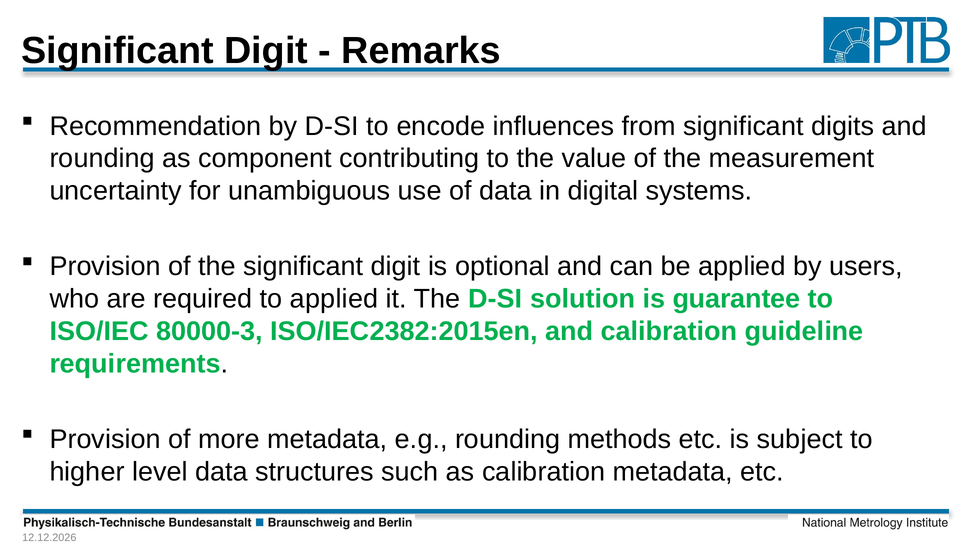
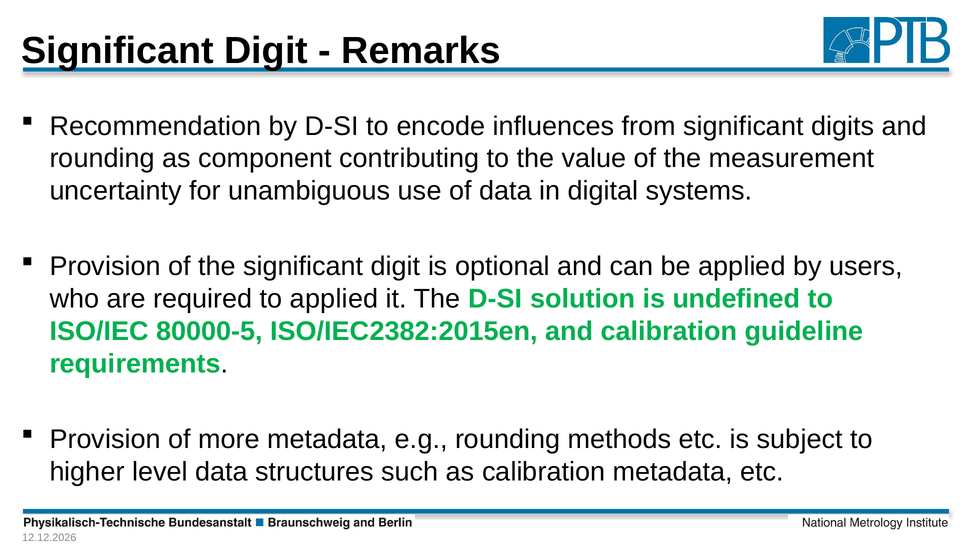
guarantee: guarantee -> undefined (736, 299)
80000-3: 80000-3 -> 80000-5 (209, 332)
